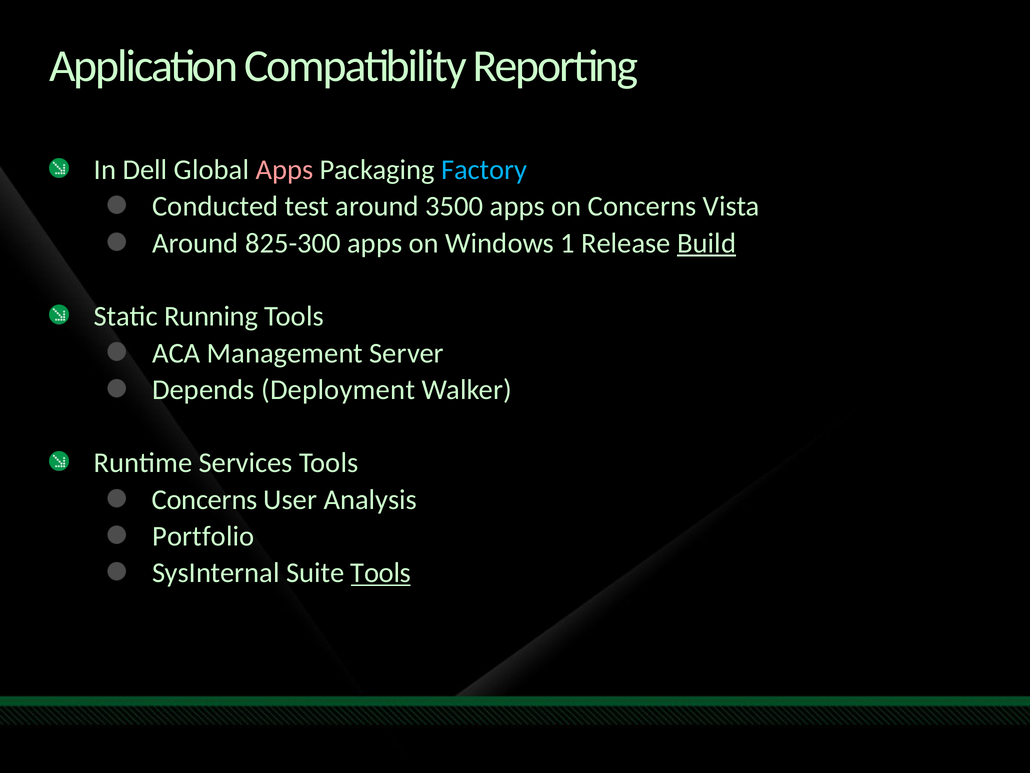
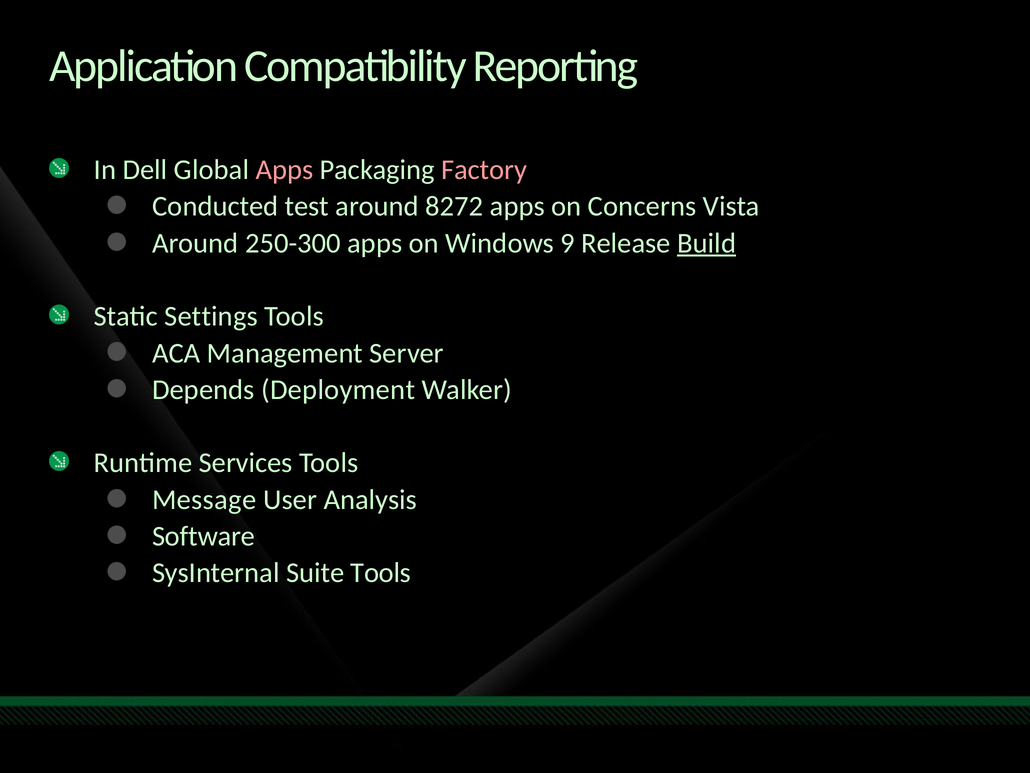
Factory colour: light blue -> pink (484, 170)
3500: 3500 -> 8272 (454, 206)
825-300: 825-300 -> 250-300 (293, 243)
1: 1 -> 9 (568, 243)
Running: Running -> Settings (211, 316)
Concerns: Concerns -> Message (204, 499)
Portfolio: Portfolio -> Software (204, 536)
Tools underline: present -> none (381, 573)
